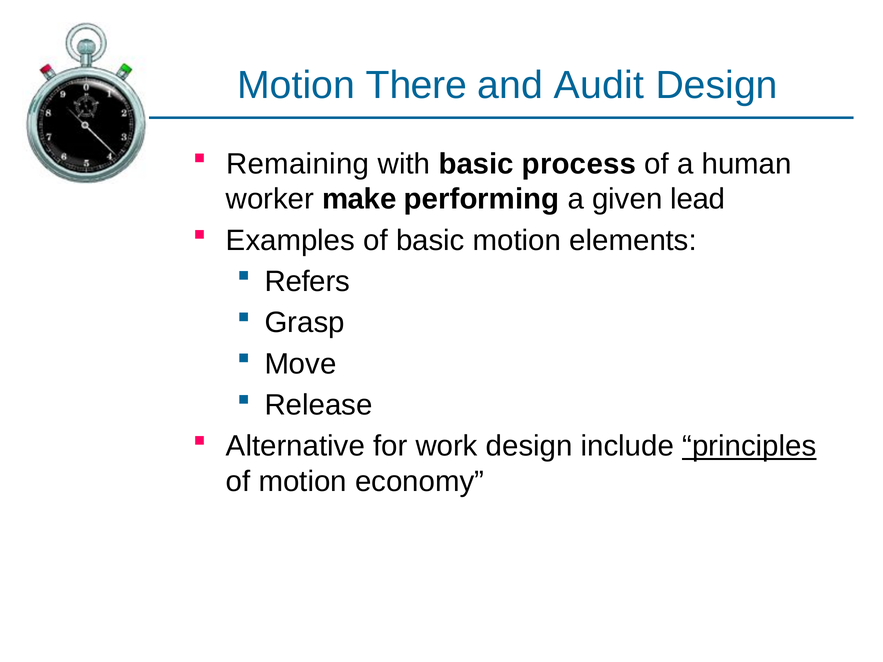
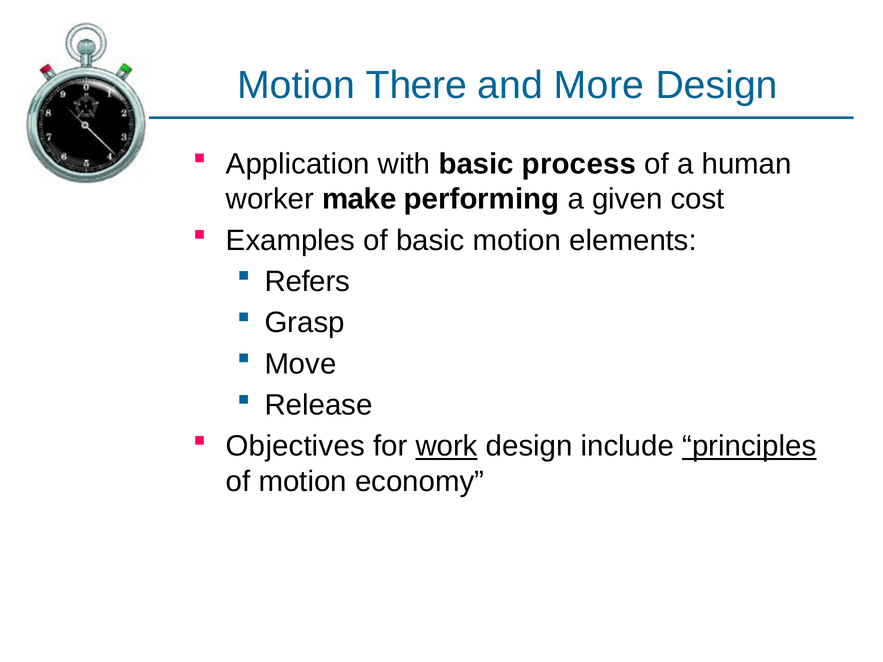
Audit: Audit -> More (599, 85)
Remaining: Remaining -> Application (298, 164)
lead: lead -> cost (698, 199)
Alternative: Alternative -> Objectives (295, 446)
work underline: none -> present (447, 446)
